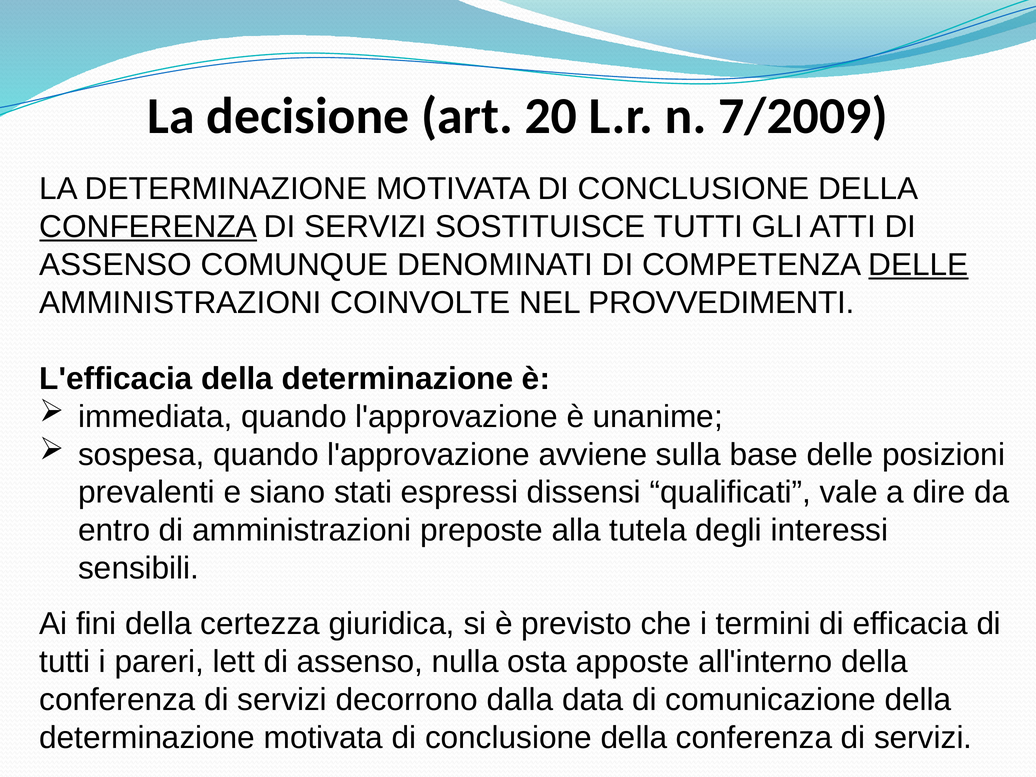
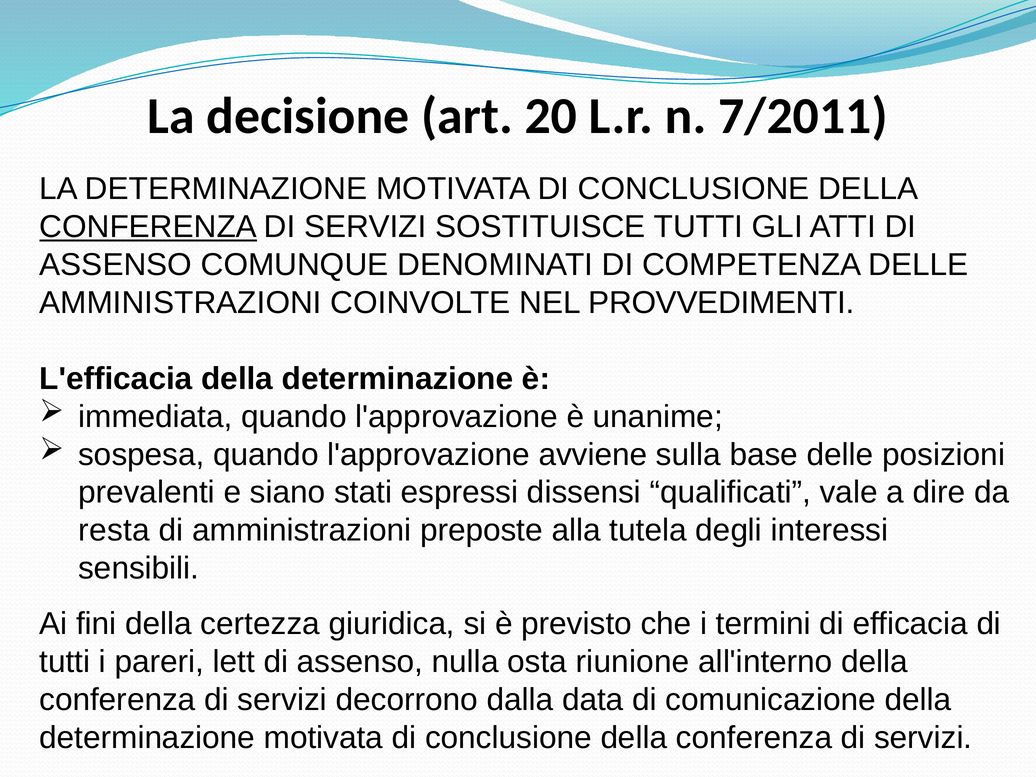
7/2009: 7/2009 -> 7/2011 (803, 116)
DELLE underline: present -> none (918, 265)
entro: entro -> resta (114, 531)
apposte: apposte -> riunione (633, 662)
